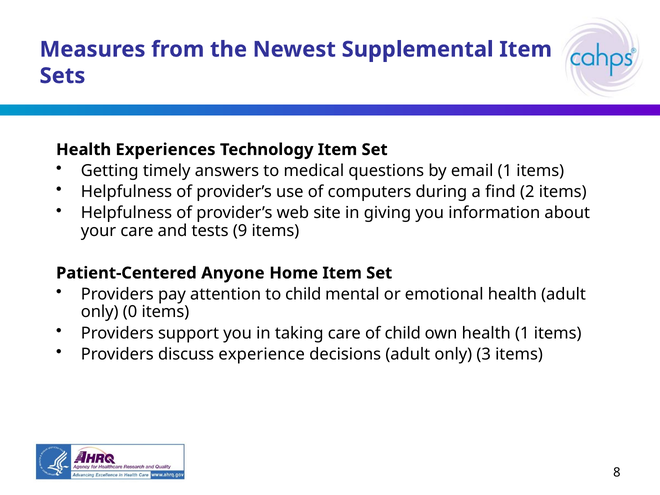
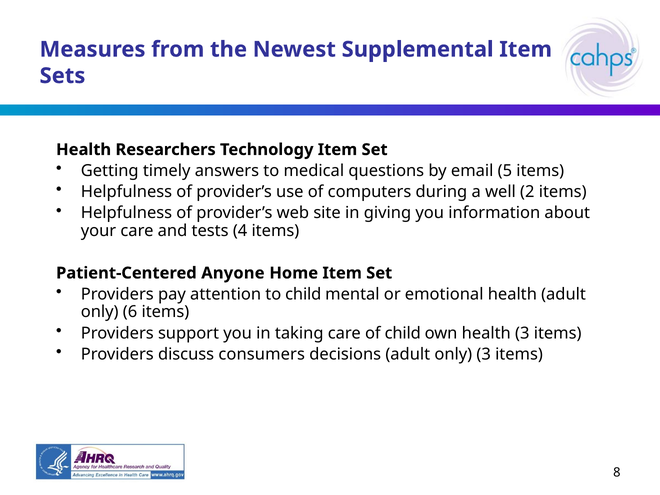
Experiences: Experiences -> Researchers (166, 150)
email 1: 1 -> 5 (505, 171)
find: find -> well (501, 192)
9: 9 -> 4 (240, 231)
0: 0 -> 6 (130, 312)
health 1: 1 -> 3 (522, 333)
experience: experience -> consumers (262, 354)
